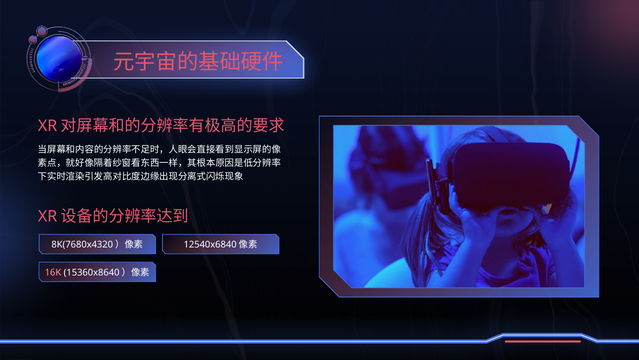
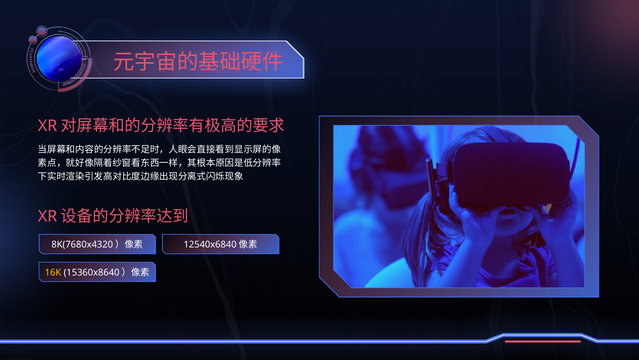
16K colour: pink -> yellow (53, 272)
